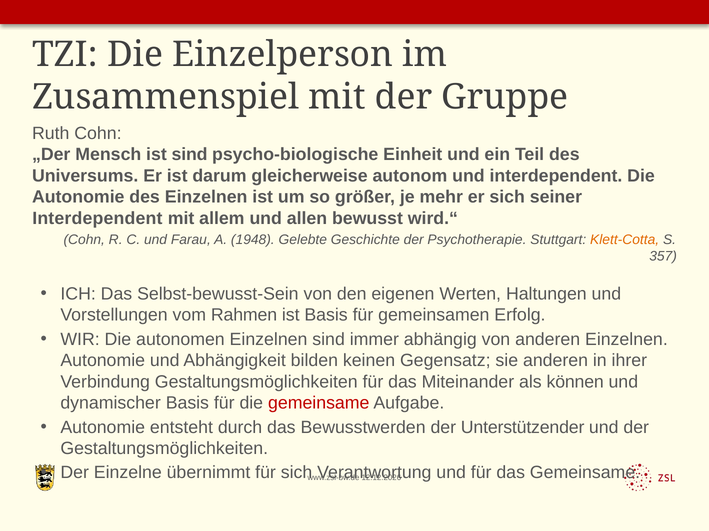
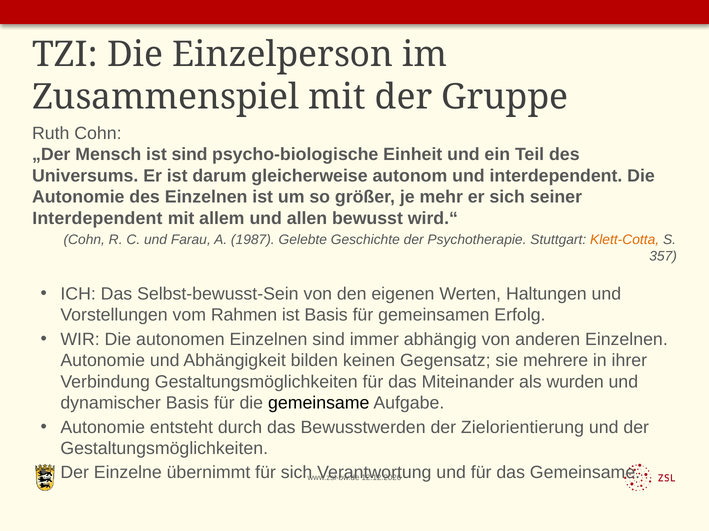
1948: 1948 -> 1987 (253, 240)
sie anderen: anderen -> mehrere (556, 361)
können: können -> wurden (575, 382)
gemeinsame colour: red -> black (319, 404)
Unterstützender: Unterstützender -> Zielorientierung (523, 428)
